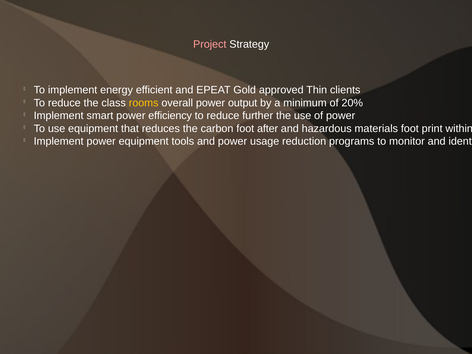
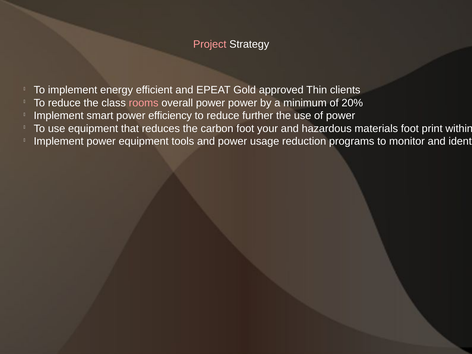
rooms colour: yellow -> pink (144, 103)
power output: output -> power (243, 103)
after: after -> your (268, 129)
